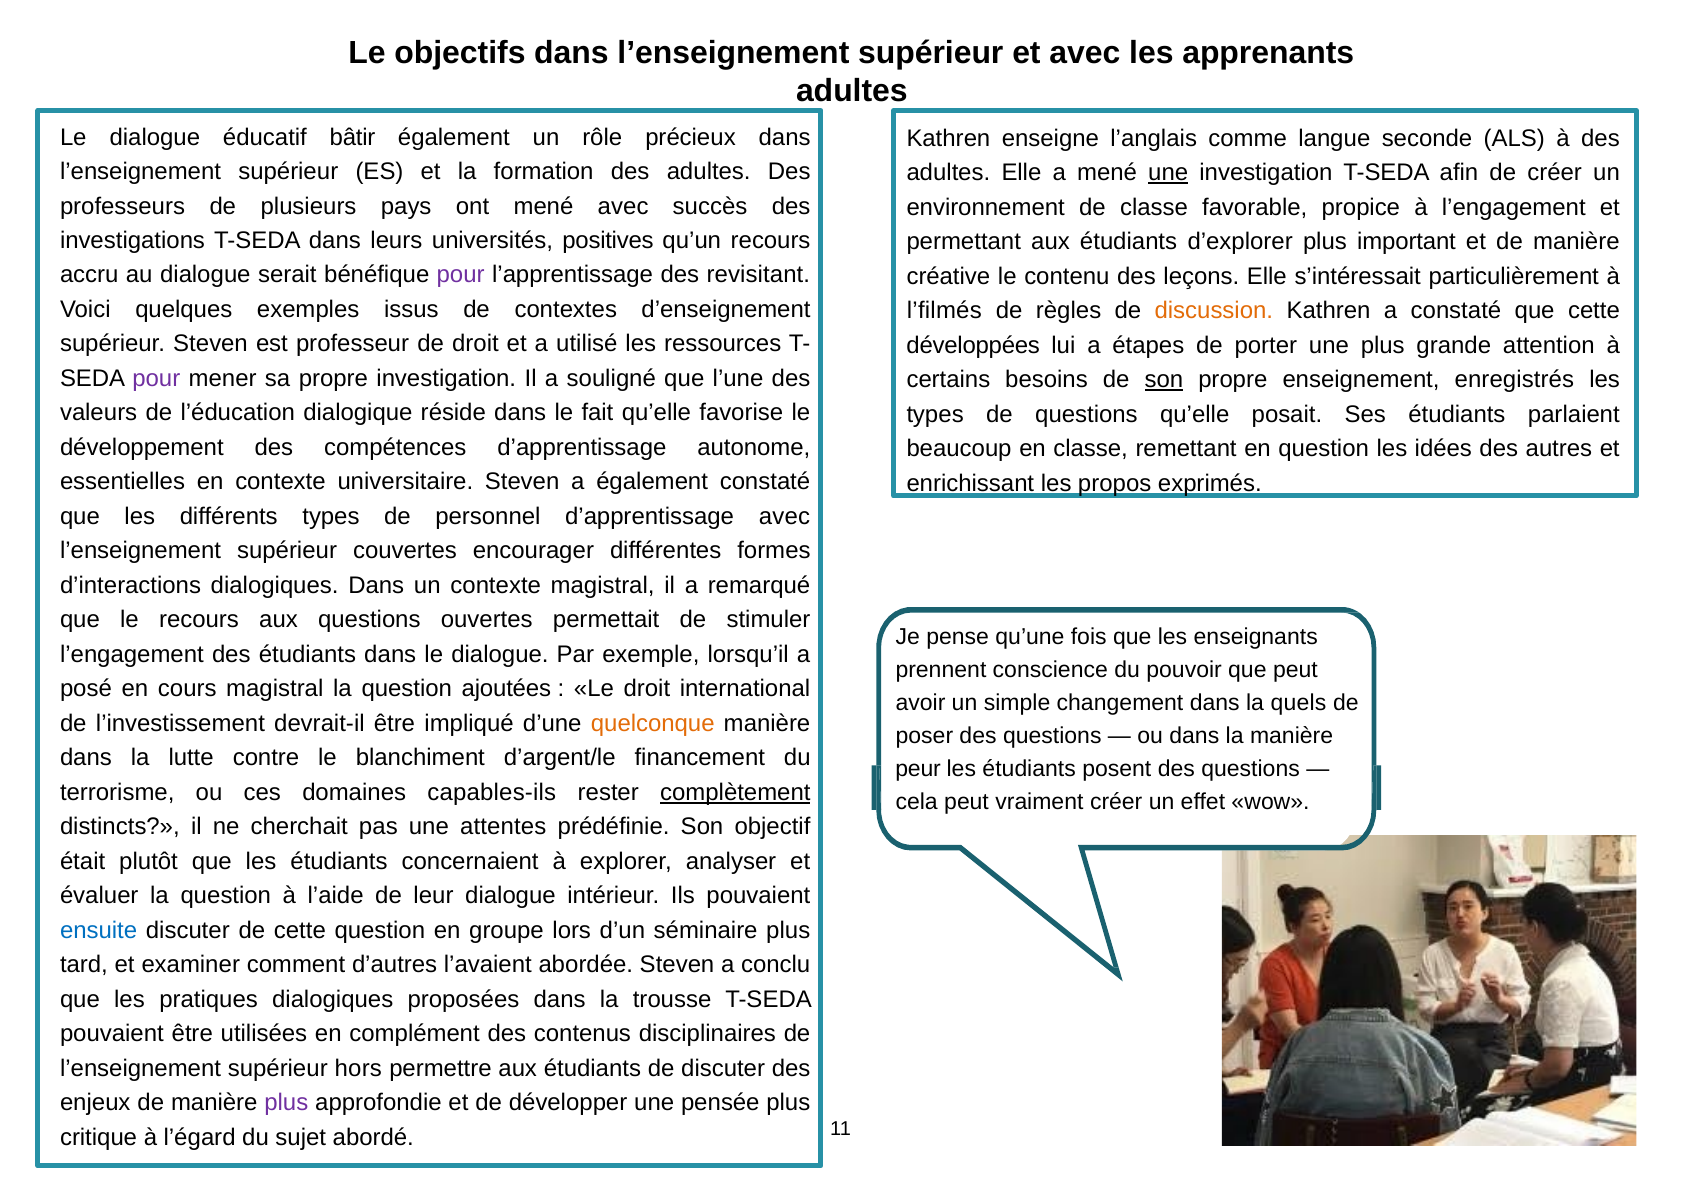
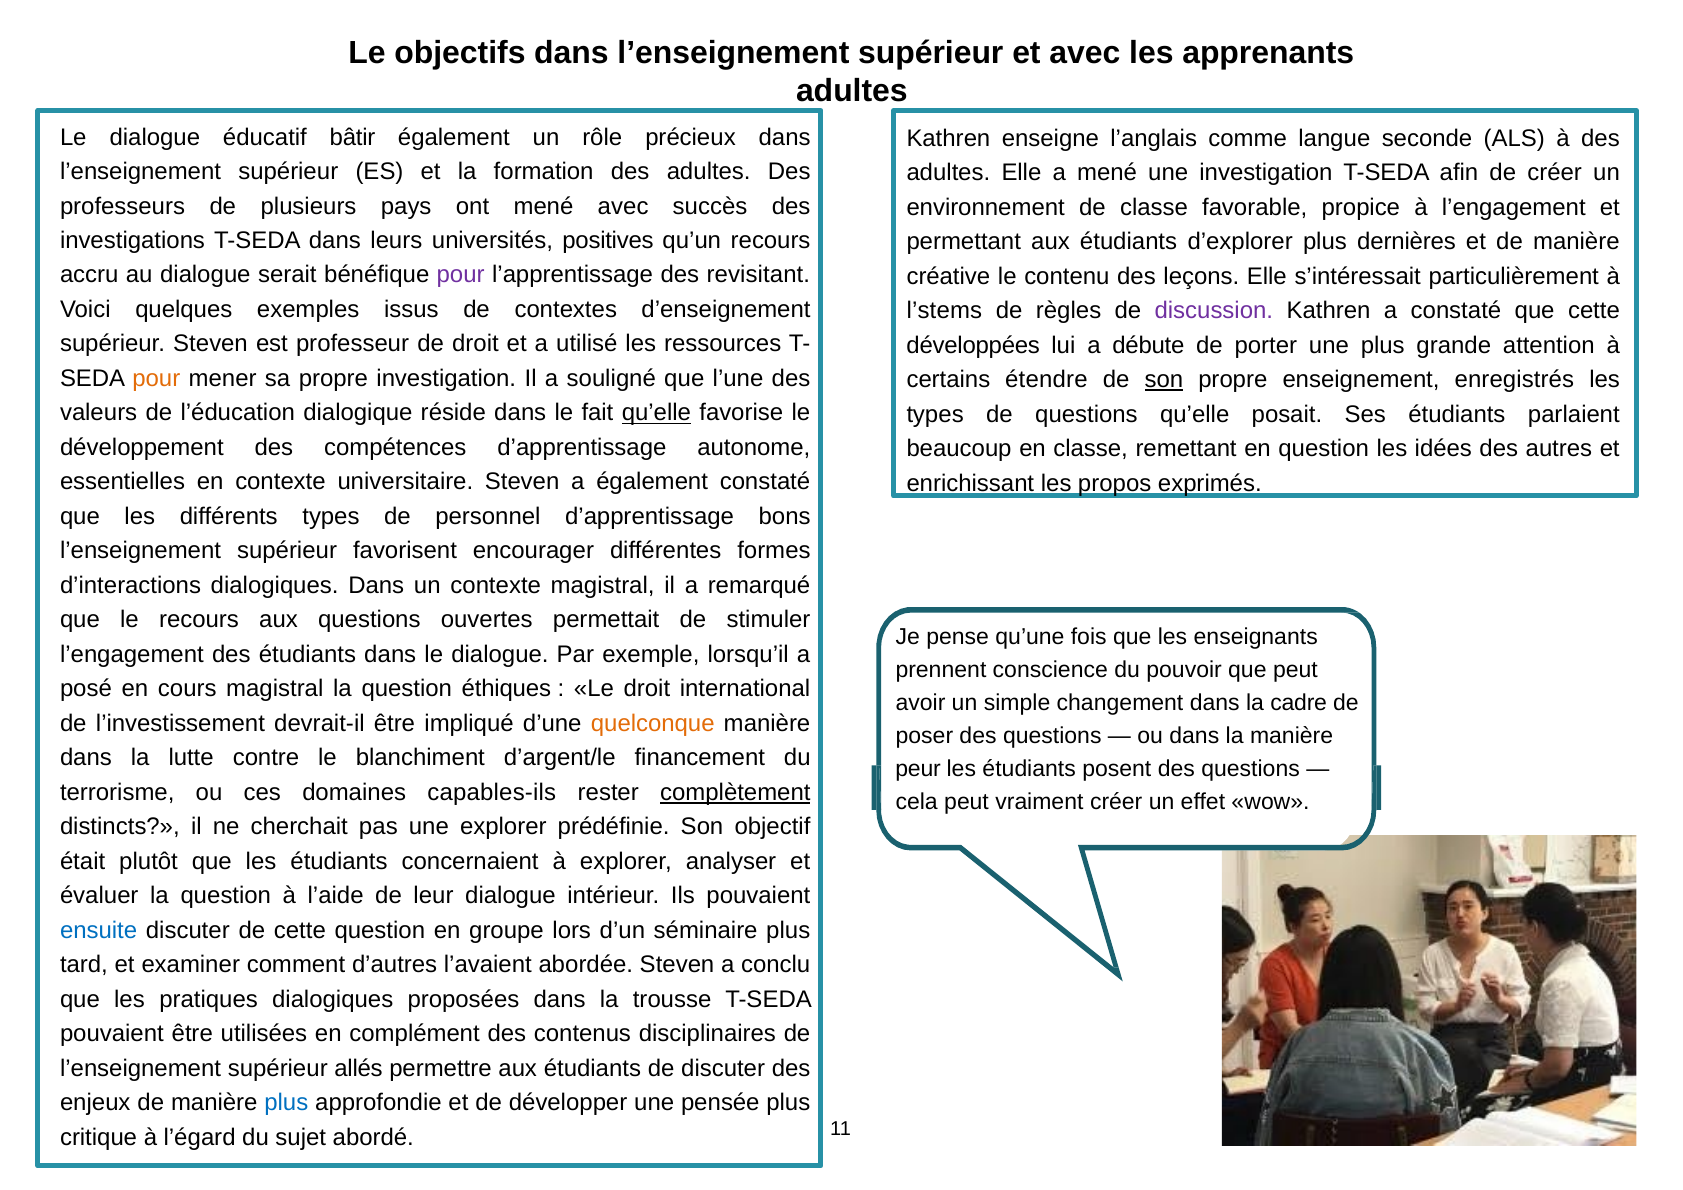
une underline: present -> none (1168, 173)
important: important -> dernières (1407, 242)
l’filmés: l’filmés -> l’stems (944, 311)
discussion colour: orange -> purple (1214, 311)
étapes: étapes -> débute (1148, 345)
pour colour: purple -> orange (156, 379)
besoins: besoins -> étendre (1046, 380)
qu’elle underline: none -> present (656, 413)
d’apprentissage avec: avec -> bons (785, 517)
couvertes: couvertes -> favorisent (405, 551)
ajoutées: ajoutées -> éthiques (506, 689)
quels: quels -> cadre (1299, 703)
une attentes: attentes -> explorer (503, 827)
hors: hors -> allés (359, 1069)
plus colour: purple -> blue (286, 1103)
